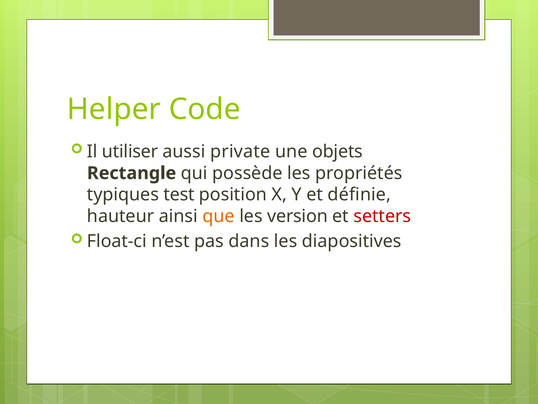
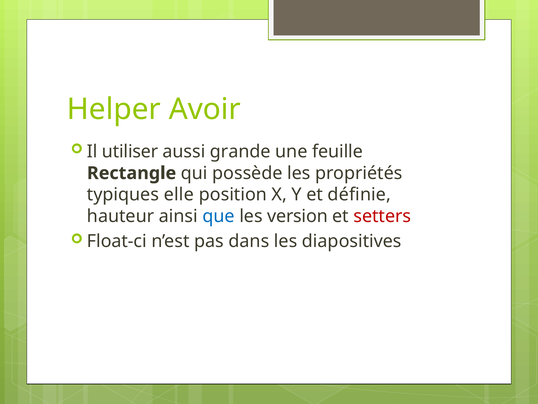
Code: Code -> Avoir (205, 109)
private: private -> grande (240, 151)
objets: objets -> feuille (337, 151)
test: test -> elle (179, 194)
que colour: orange -> blue (219, 216)
